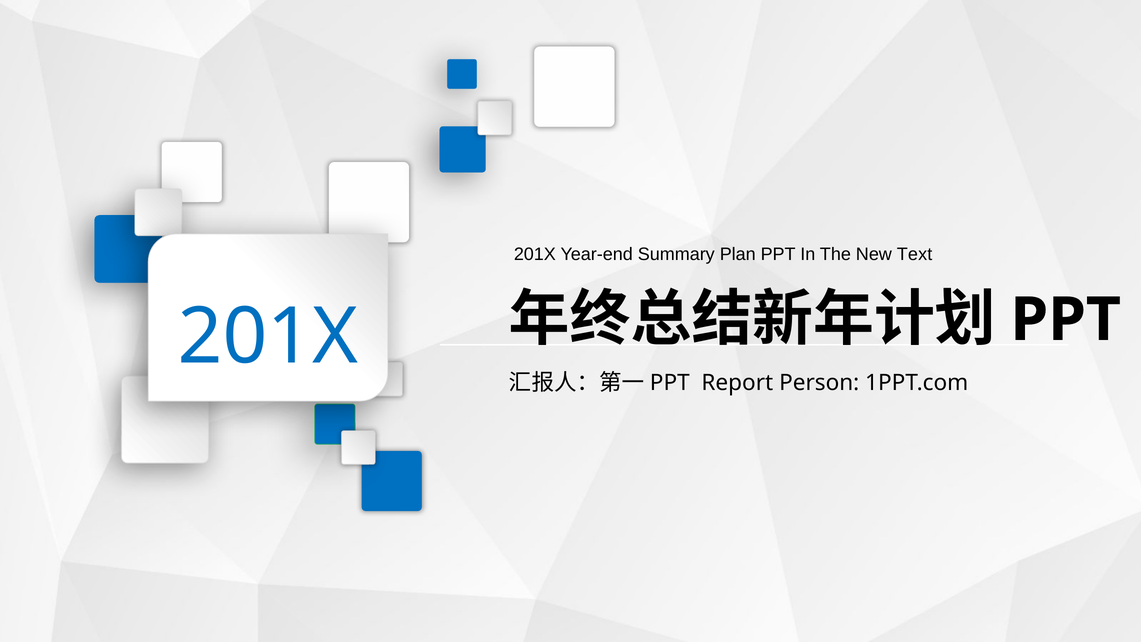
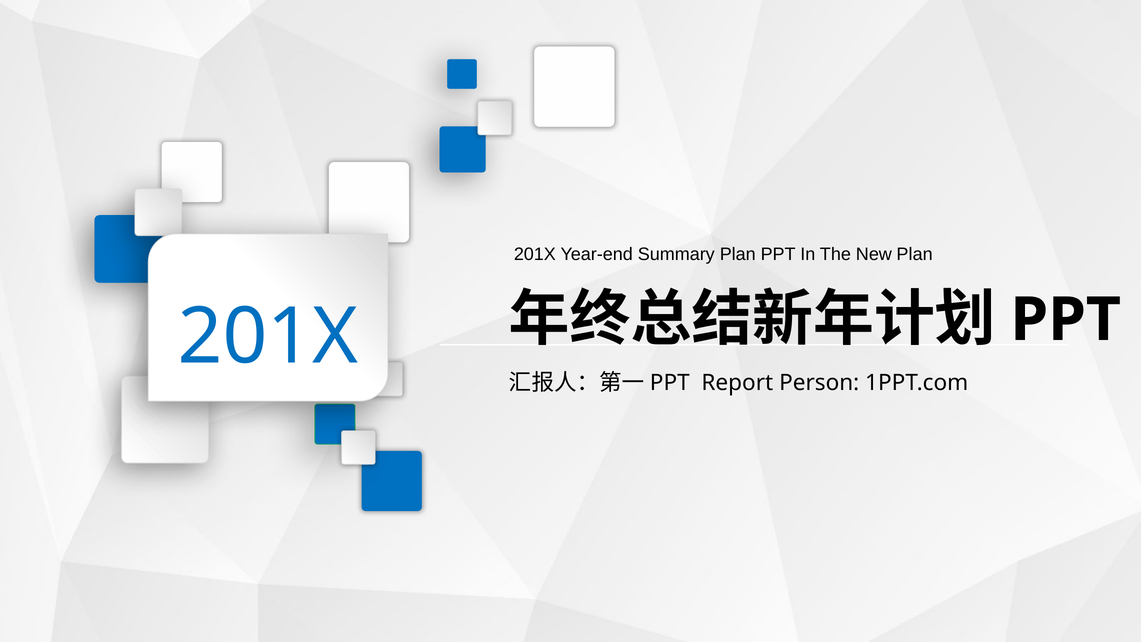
New Text: Text -> Plan (915, 254)
